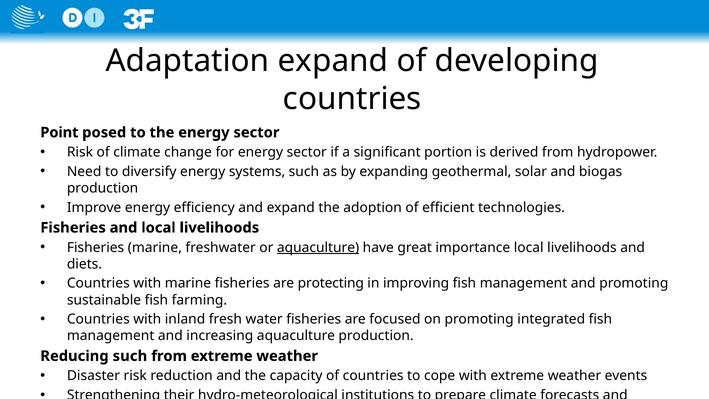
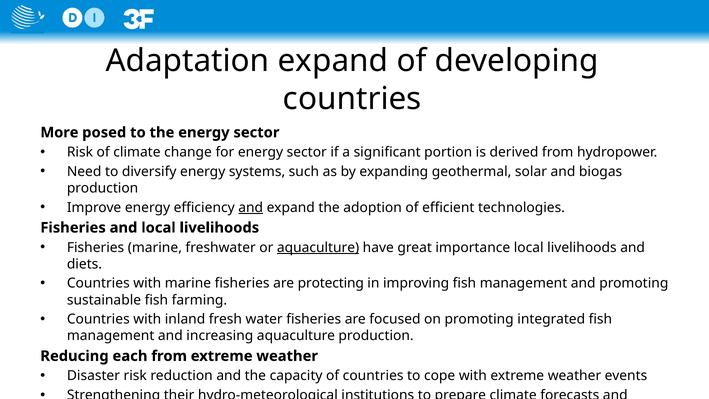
Point: Point -> More (59, 132)
and underline: none -> present (251, 207)
Reducing such: such -> each (130, 356)
